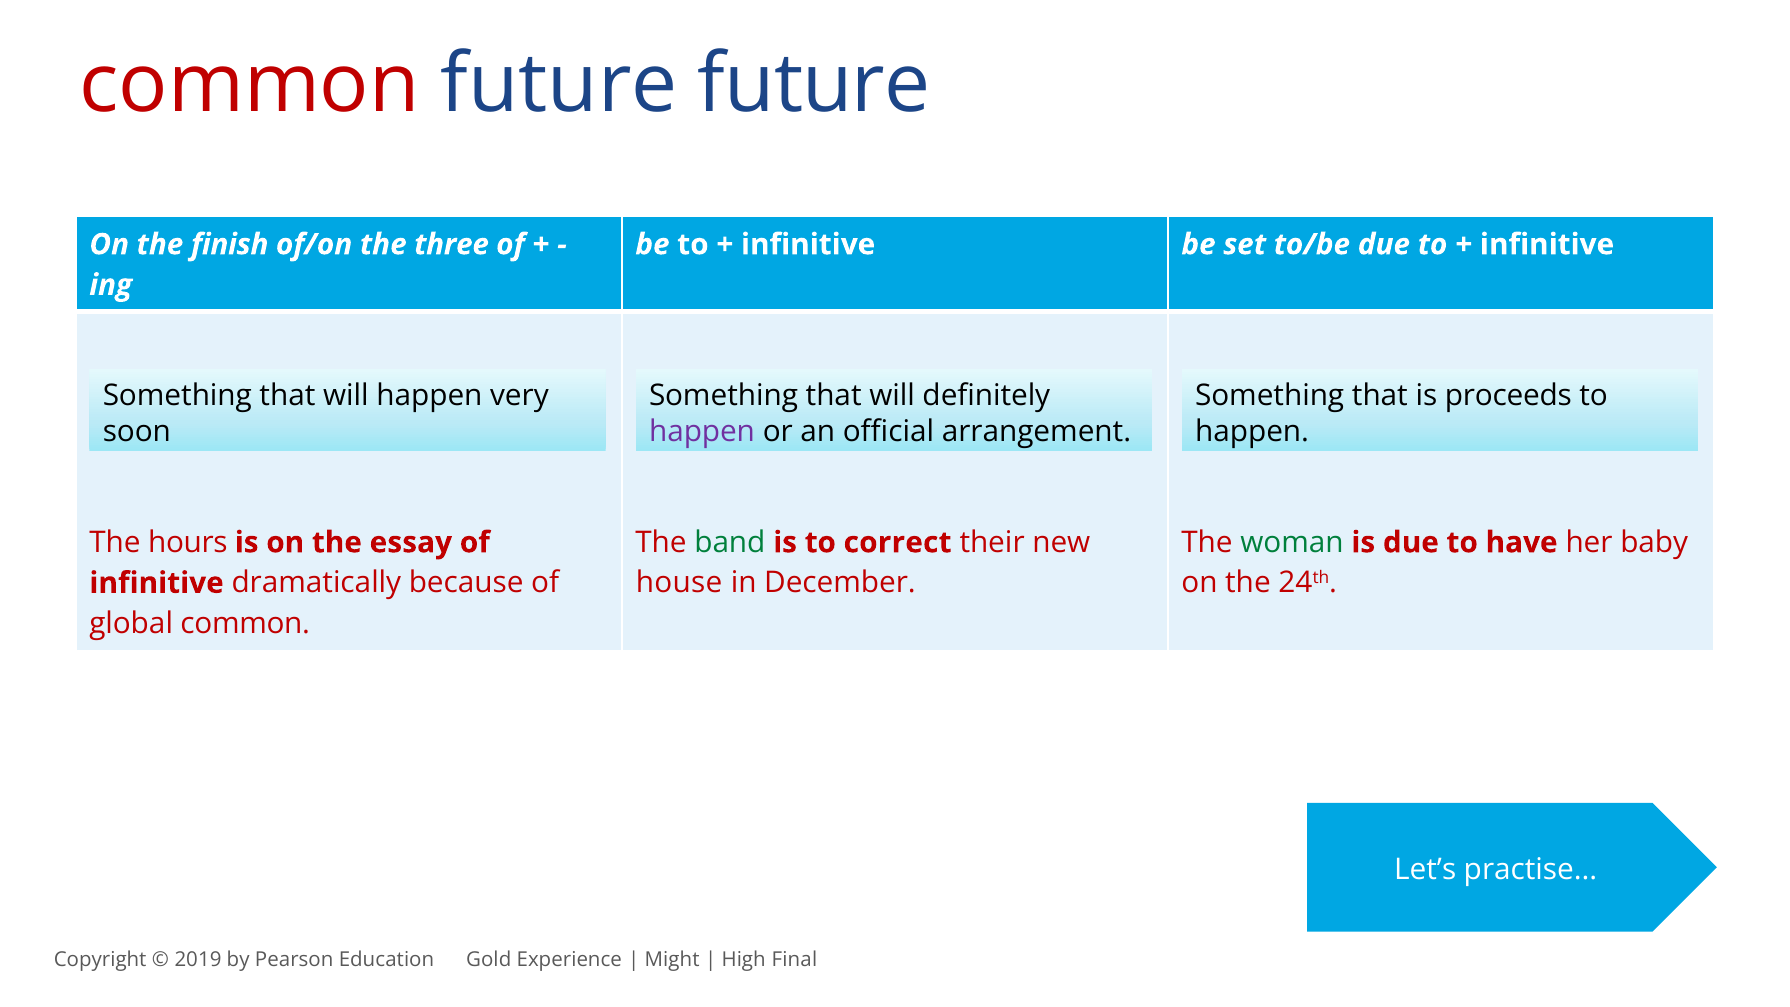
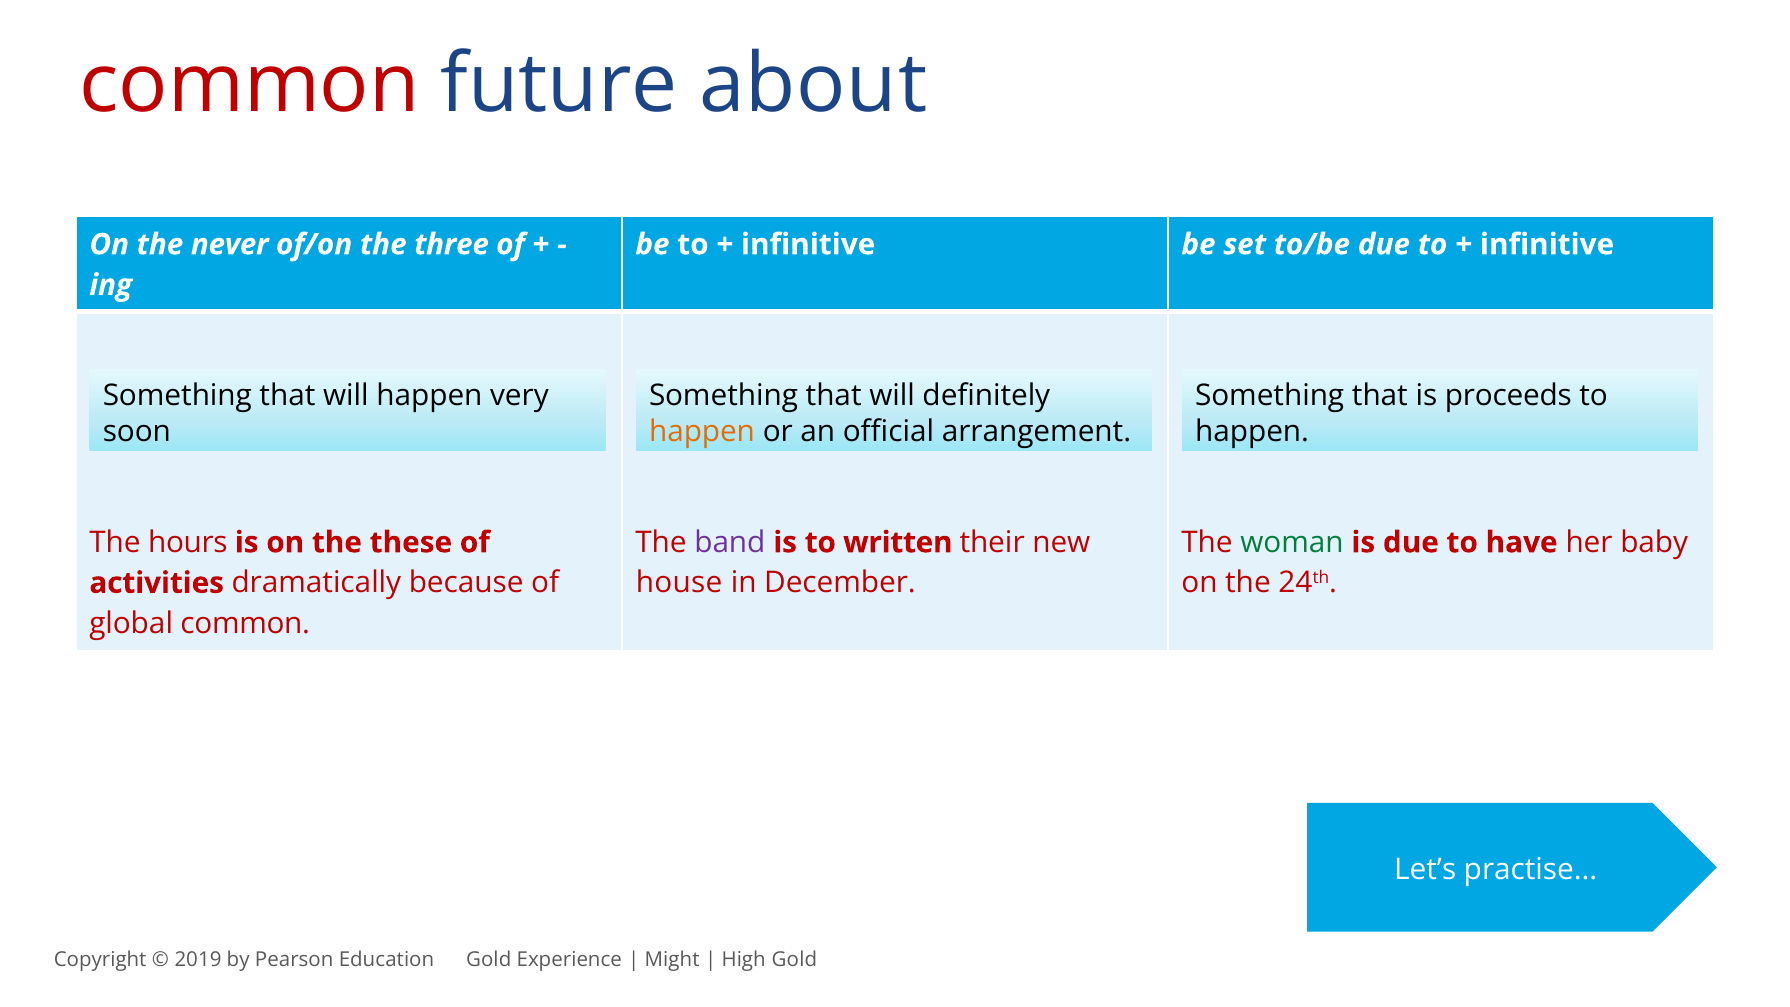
future future: future -> about (813, 84)
finish: finish -> never (230, 244)
happen colour: purple -> orange (702, 431)
essay: essay -> these (411, 542)
band colour: green -> purple (730, 542)
correct: correct -> written (898, 542)
infinitive: infinitive -> activities (157, 583)
High Final: Final -> Gold (794, 960)
